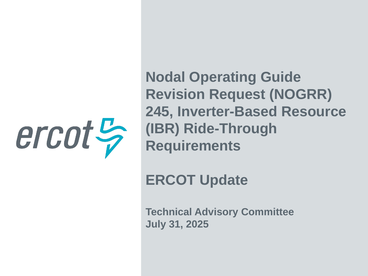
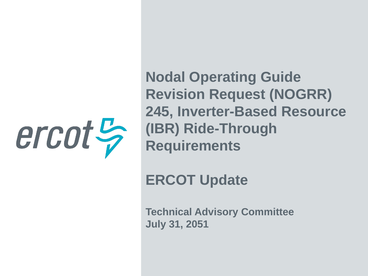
2025: 2025 -> 2051 (197, 224)
